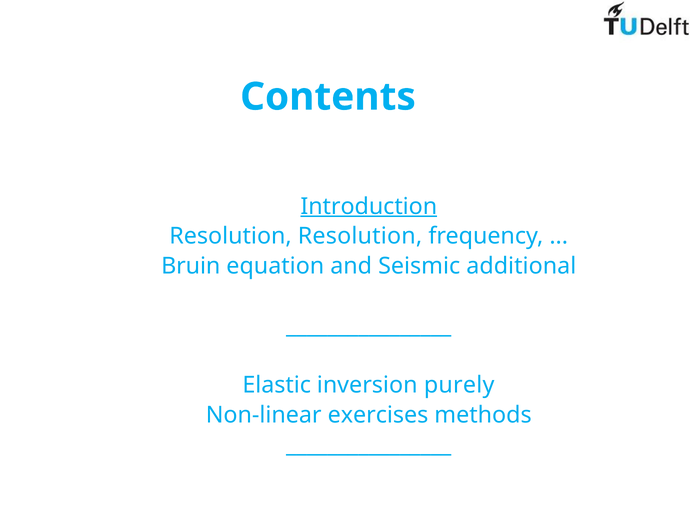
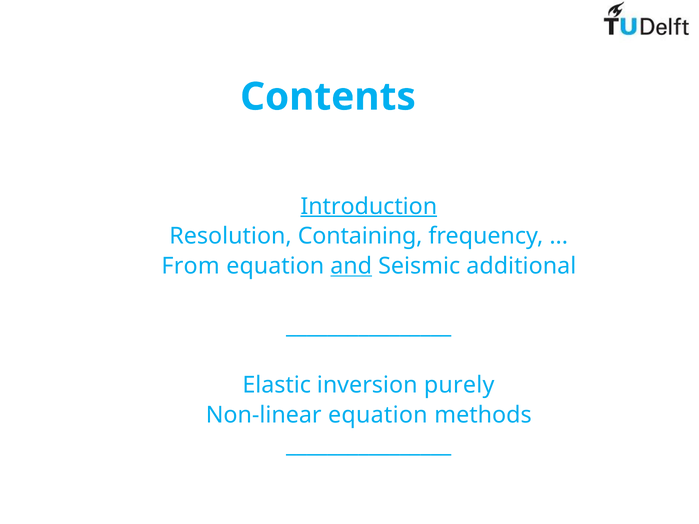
Resolution Resolution: Resolution -> Containing (360, 236)
Bruin: Bruin -> From (191, 266)
and underline: none -> present (351, 266)
Non-linear exercises: exercises -> equation (378, 415)
